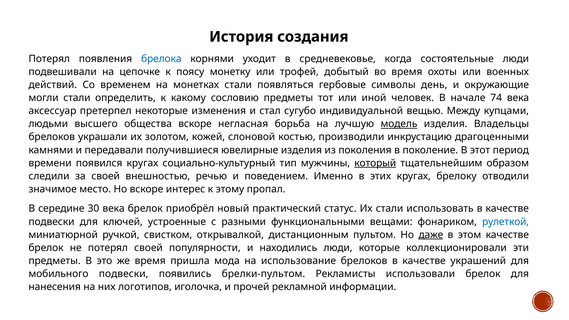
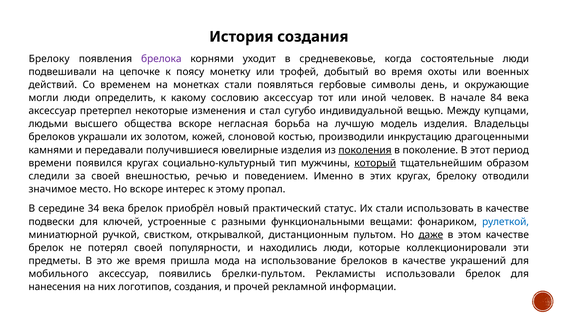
Потерял: Потерял -> Брелоку (49, 59)
брелока colour: blue -> purple (161, 59)
могли стали: стали -> люди (77, 98)
сословию предметы: предметы -> аксессуар (288, 98)
74: 74 -> 84 (496, 98)
модель underline: present -> none (399, 124)
поколения underline: none -> present (365, 150)
30: 30 -> 34 (93, 209)
мобильного подвески: подвески -> аксессуар (124, 274)
логотипов иголочка: иголочка -> создания (198, 287)
